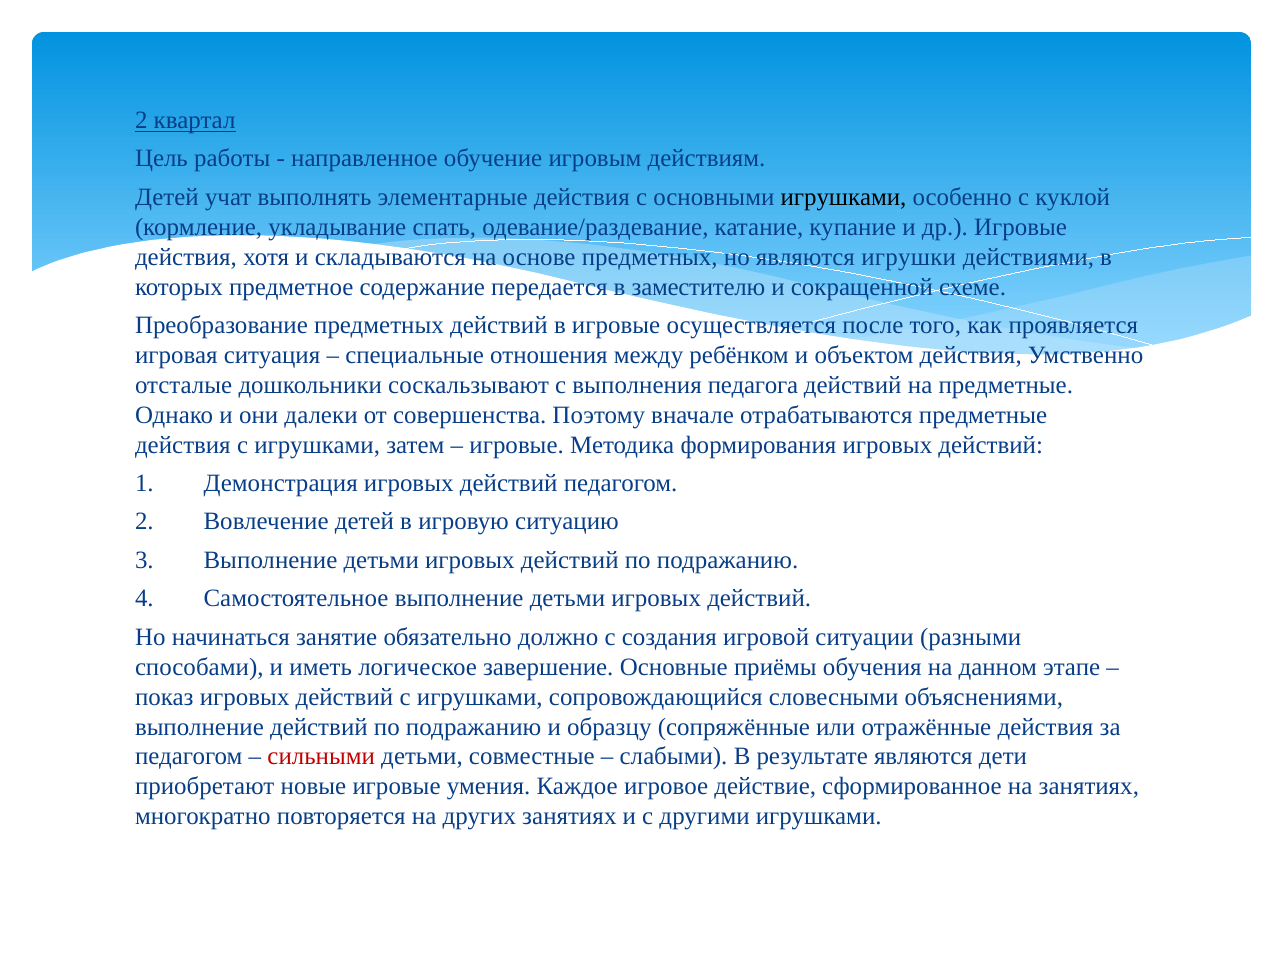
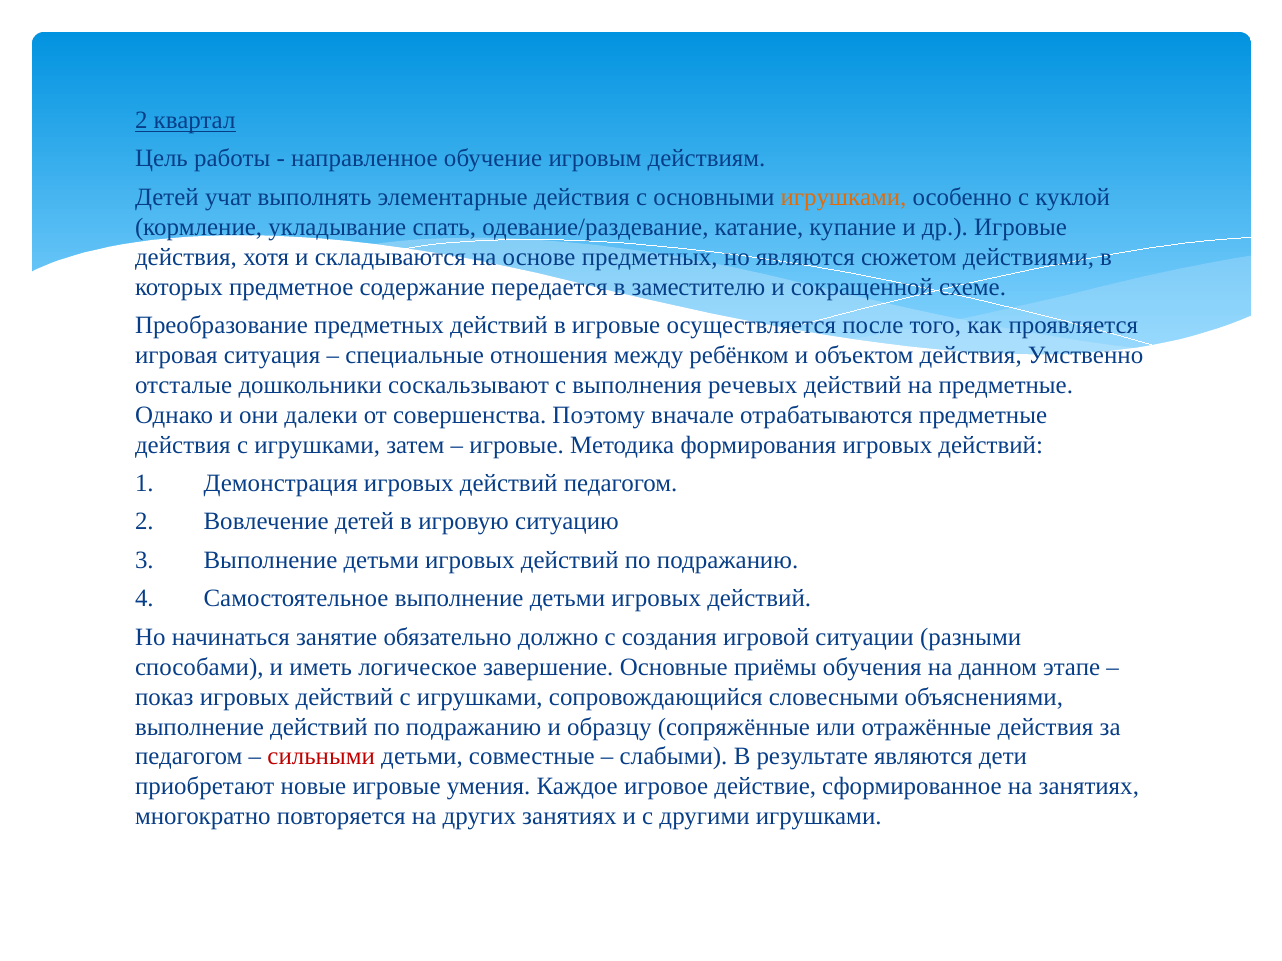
игрушками colour: black -> orange (843, 197)
игрушки: игрушки -> сюжетом (909, 257)
педагога: педагога -> речевых (753, 385)
